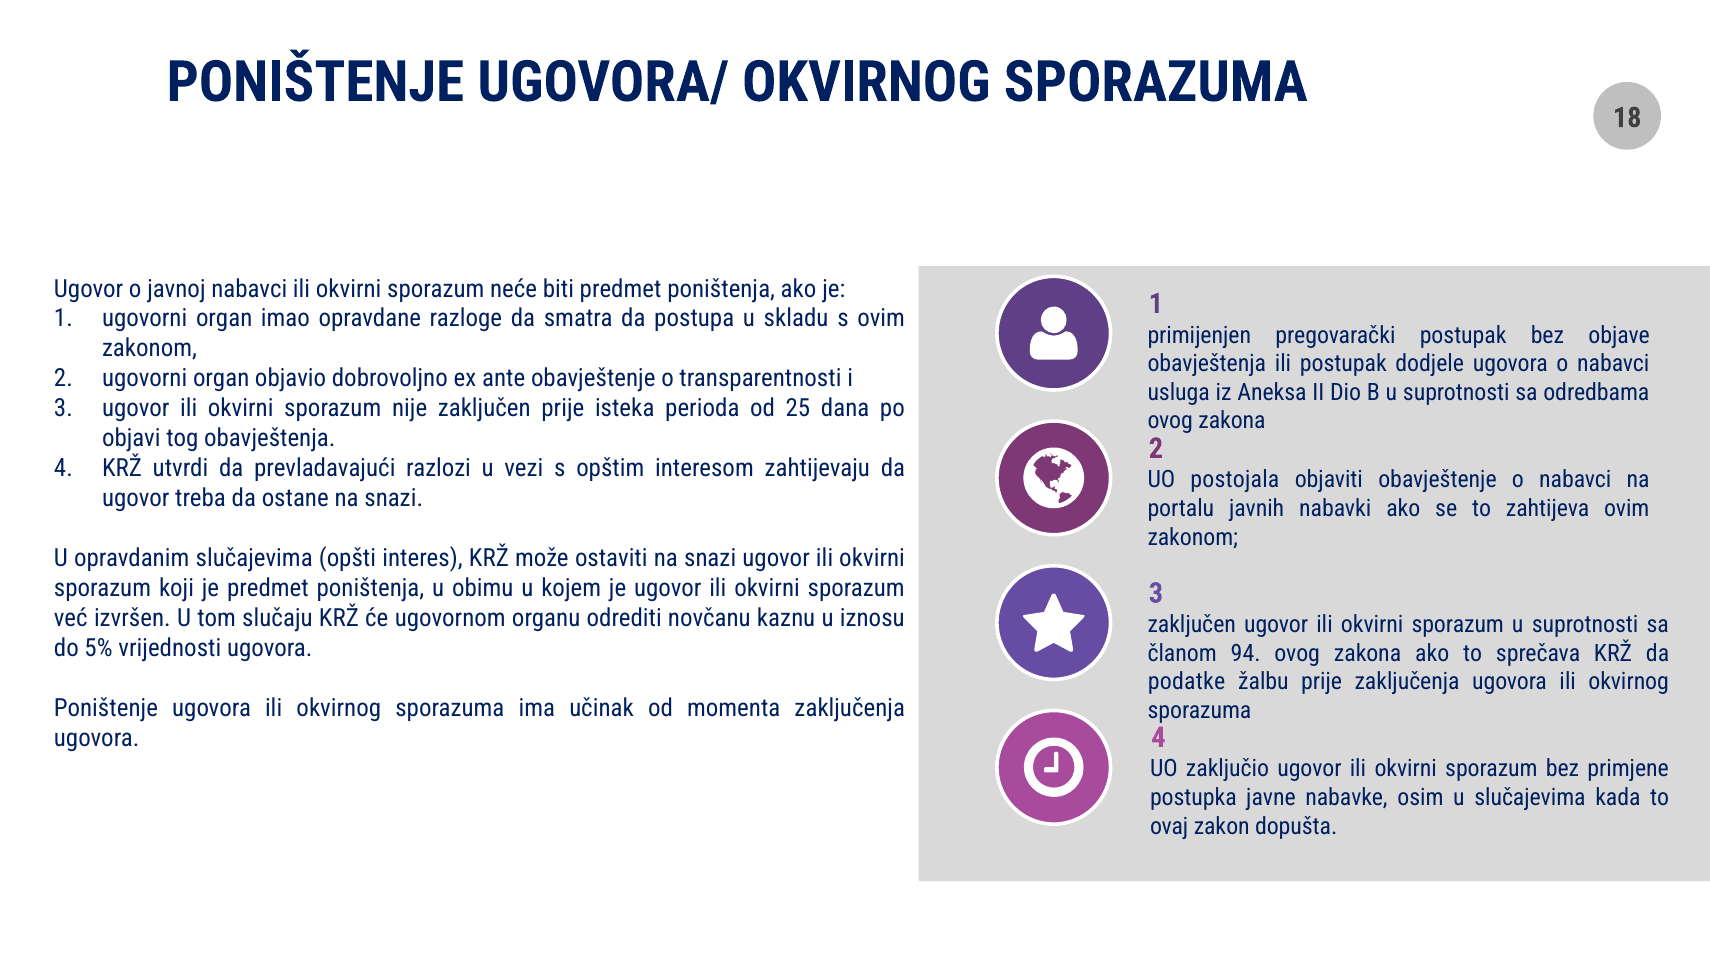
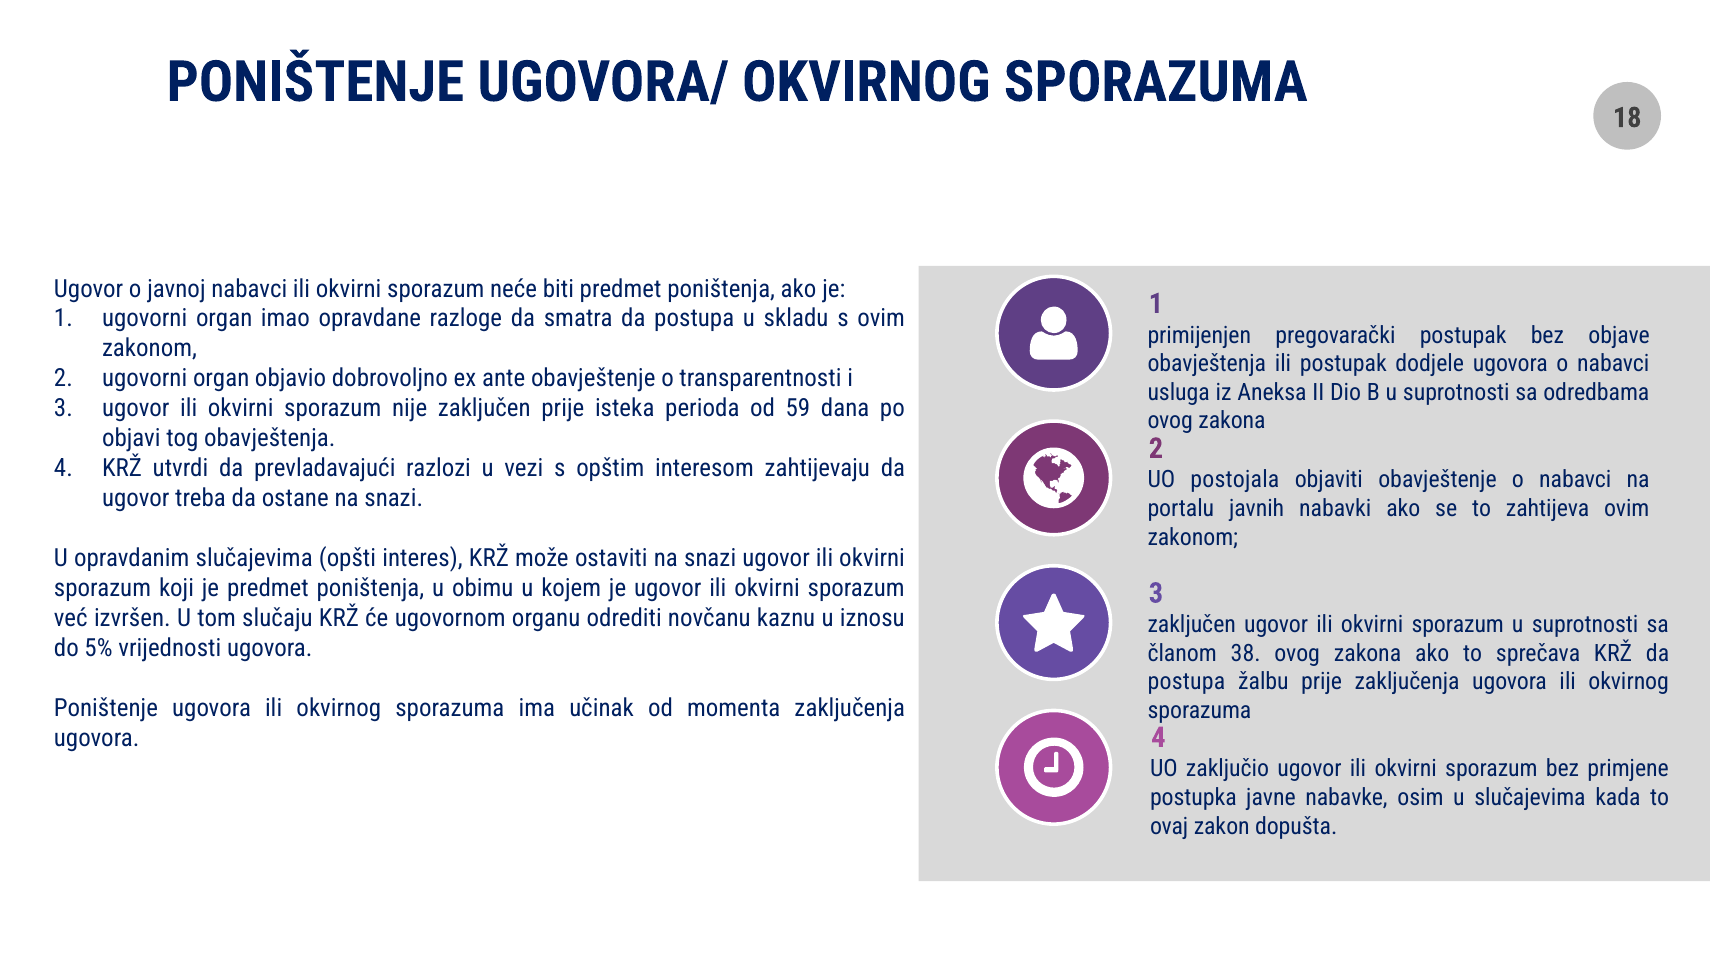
25: 25 -> 59 (798, 409)
94: 94 -> 38 (1246, 653)
podatke: podatke -> postupa (1187, 682)
